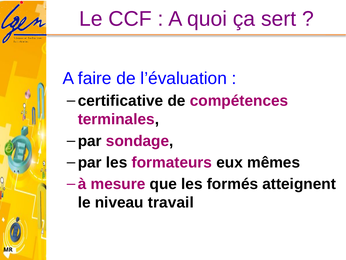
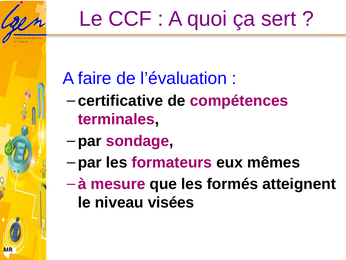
travail: travail -> visées (171, 202)
